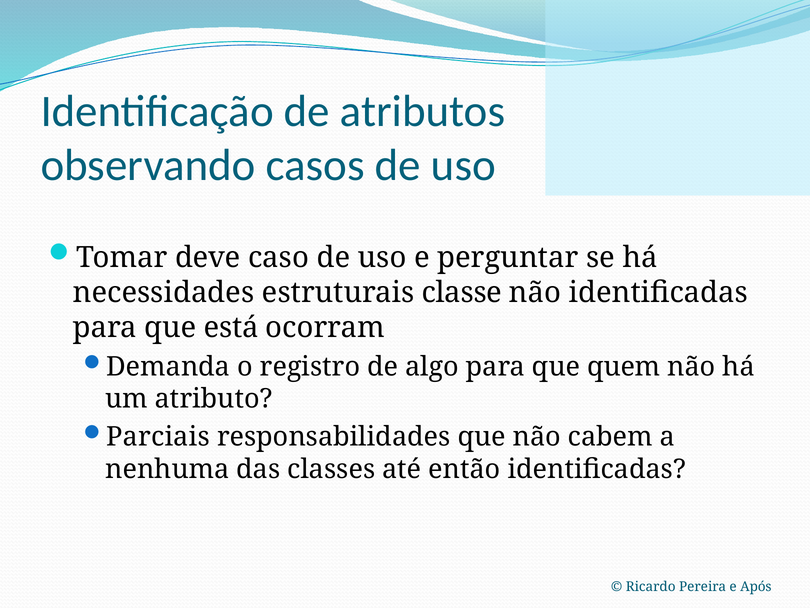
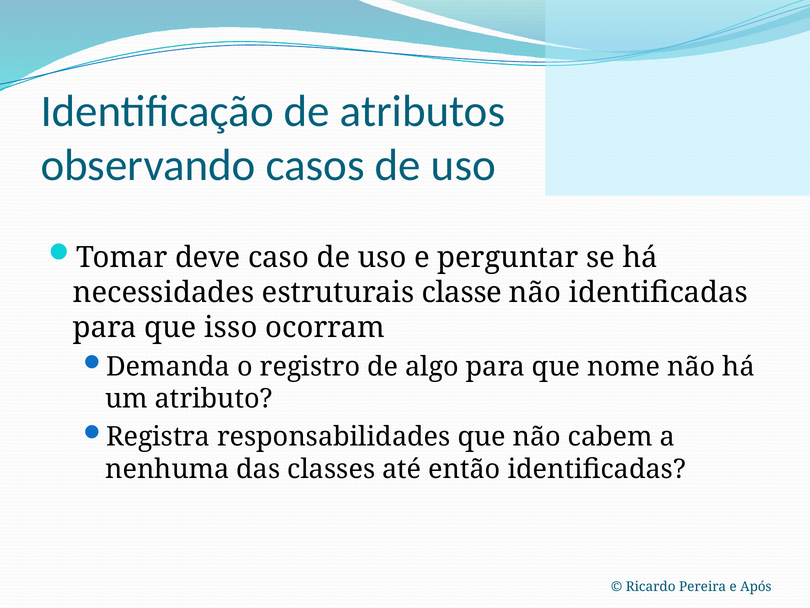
está: está -> isso (231, 327)
quem: quem -> nome (624, 366)
Parciais: Parciais -> Registra (158, 436)
